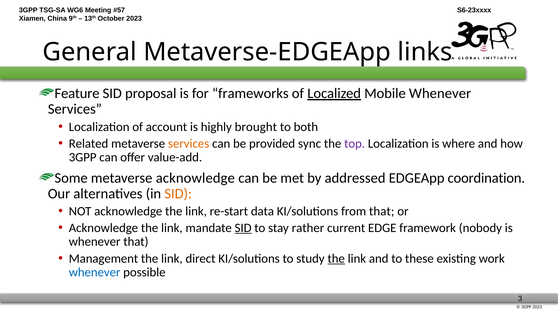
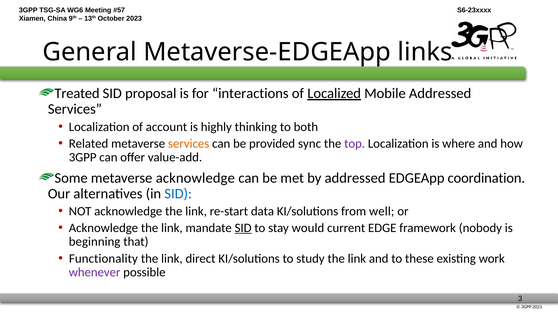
Feature: Feature -> Treated (77, 93)
frameworks: frameworks -> interactions (250, 93)
Mobile Whenever: Whenever -> Addressed (440, 93)
brought: brought -> thinking (256, 127)
SID colour: orange -> blue (178, 193)
from that: that -> well (382, 211)
rather: rather -> would (308, 228)
whenever: whenever -> beginning (95, 242)
Management: Management -> Functionality (103, 258)
the underline: present -> none (336, 258)
whenever colour: blue -> purple (95, 272)
